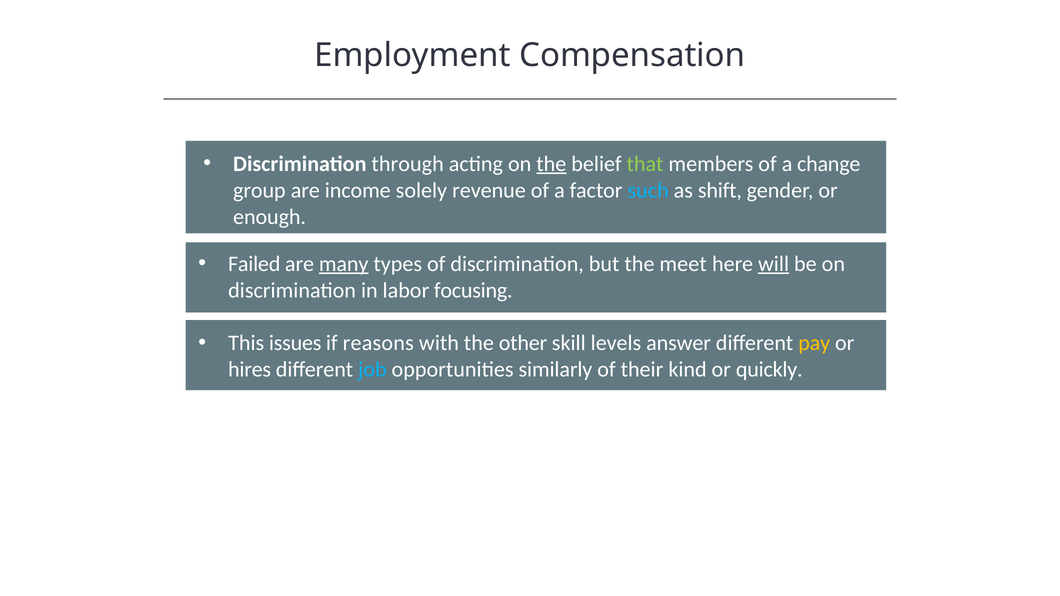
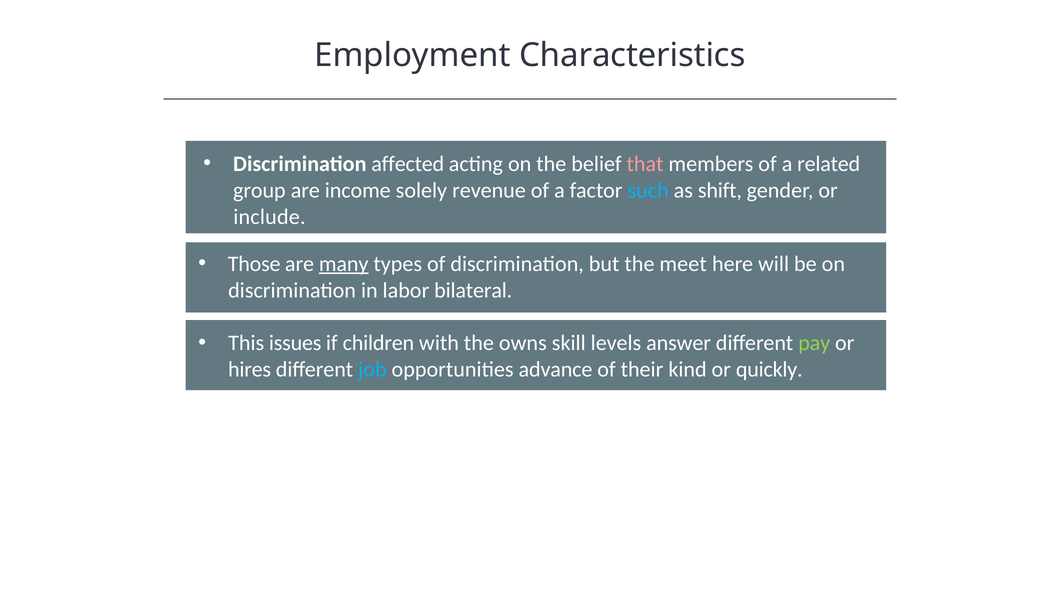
Compensation: Compensation -> Characteristics (632, 55)
through: through -> affected (408, 164)
the underline: present -> none (551, 164)
that colour: light green -> pink (645, 164)
change: change -> related (829, 164)
enough: enough -> include (269, 217)
Failed: Failed -> Those (254, 264)
will underline: present -> none (774, 264)
focusing: focusing -> bilateral (473, 290)
reasons: reasons -> children (378, 343)
other: other -> owns (523, 343)
pay colour: yellow -> light green (814, 343)
similarly: similarly -> advance (555, 370)
